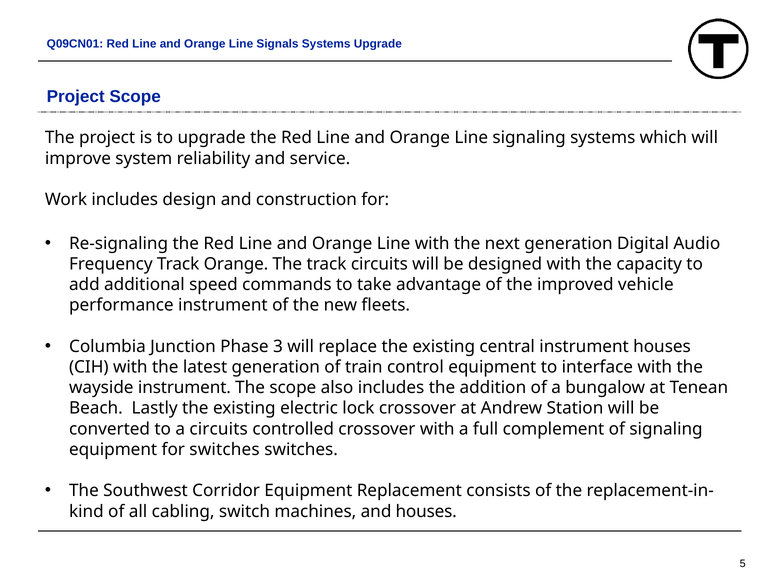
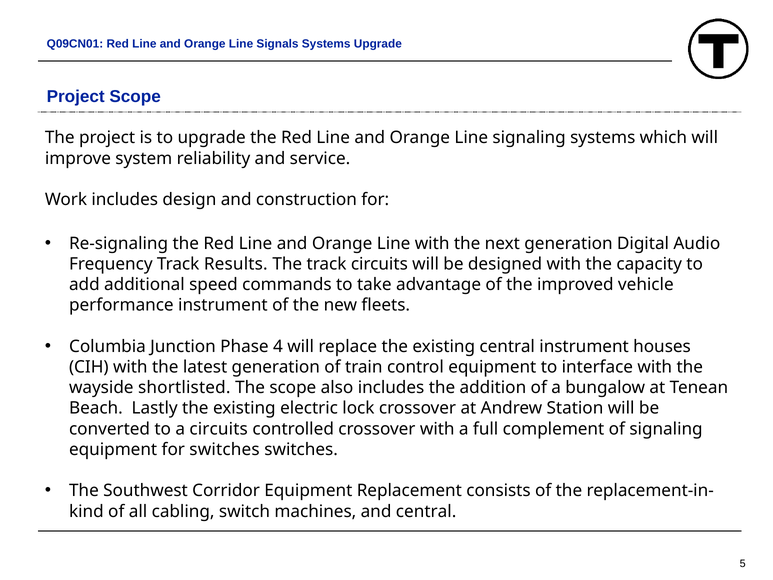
Track Orange: Orange -> Results (236, 264)
3: 3 -> 4 (278, 346)
wayside instrument: instrument -> shortlisted (184, 388)
and houses: houses -> central (426, 511)
